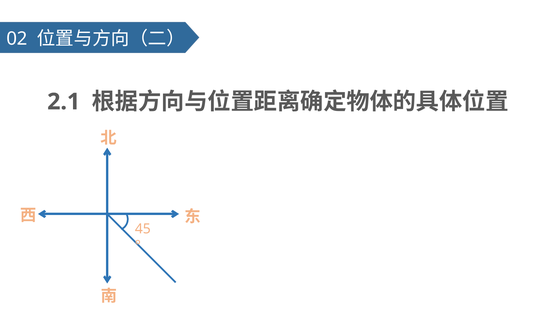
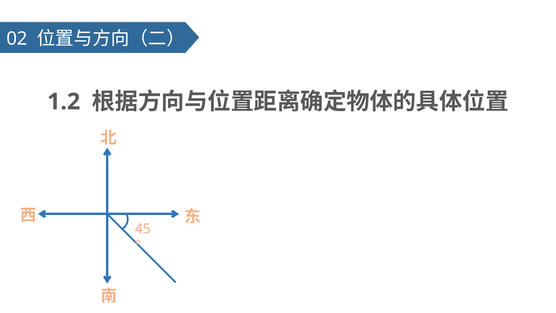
2.1: 2.1 -> 1.2 (64, 102)
